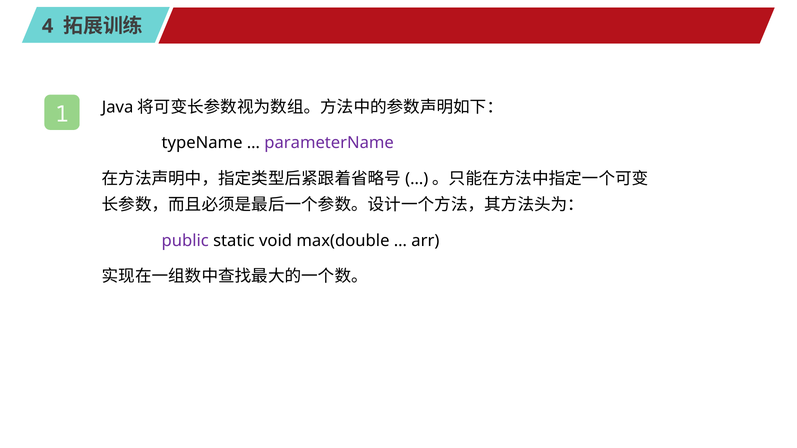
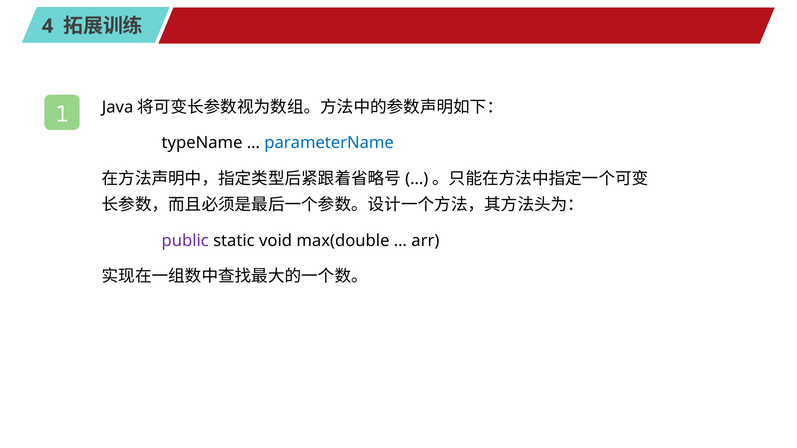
parameterName colour: purple -> blue (329, 143)
